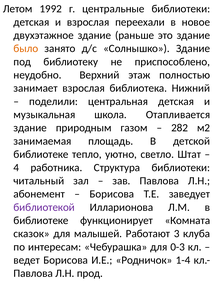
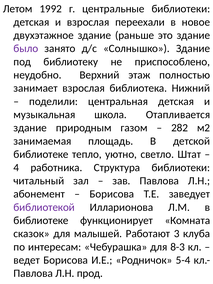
было colour: orange -> purple (26, 48)
0-3: 0-3 -> 8-3 (178, 247)
1-4: 1-4 -> 5-4 (183, 260)
